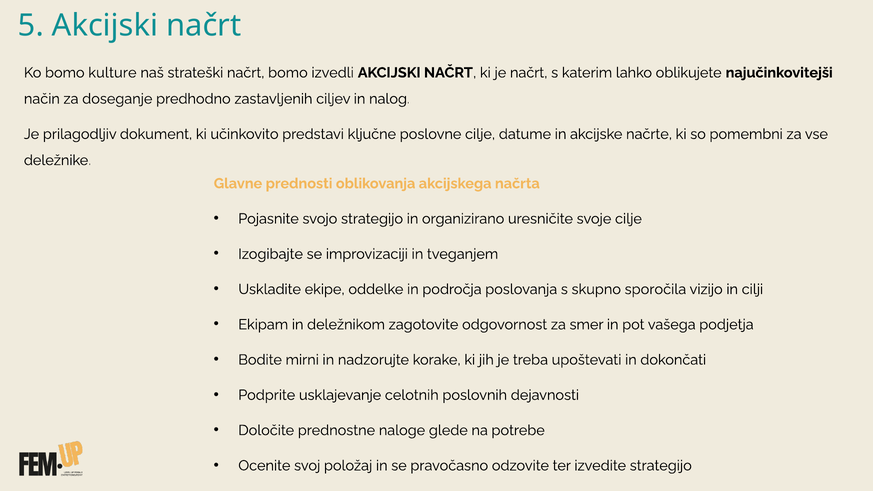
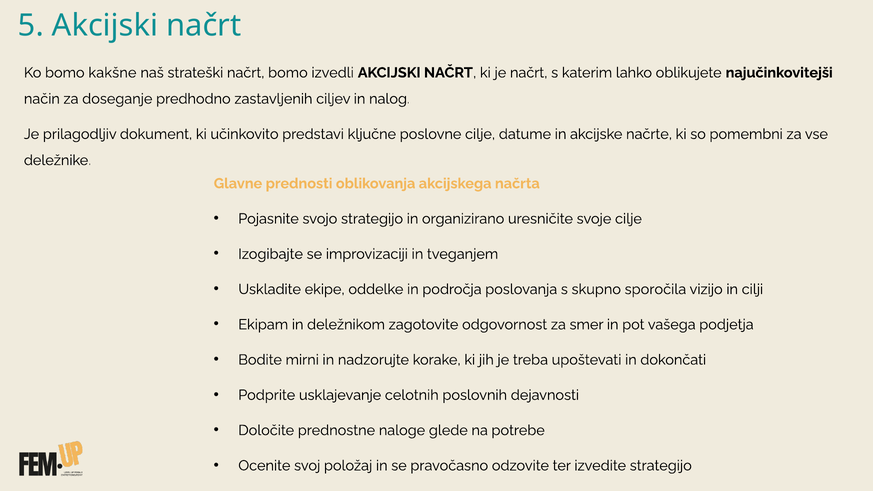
kulture: kulture -> kakšne (112, 73)
